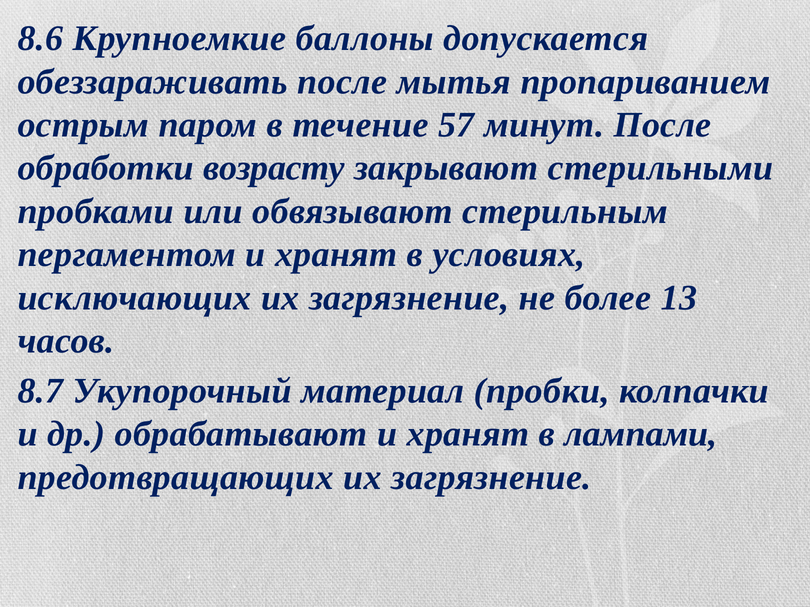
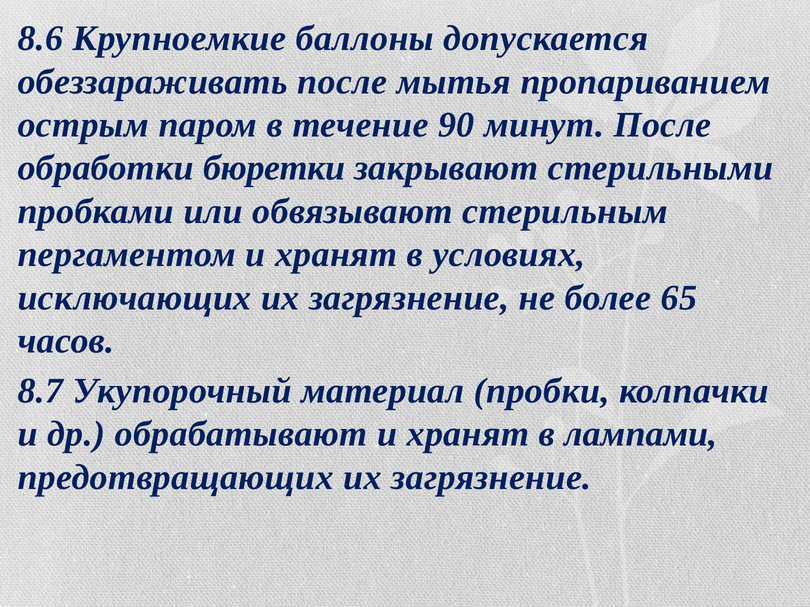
57: 57 -> 90 (456, 125)
возрасту: возрасту -> бюретки (274, 168)
13: 13 -> 65 (679, 298)
